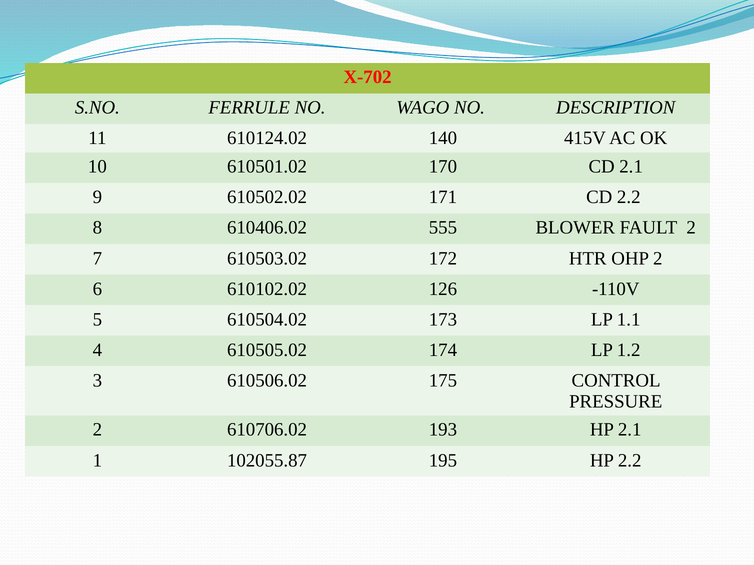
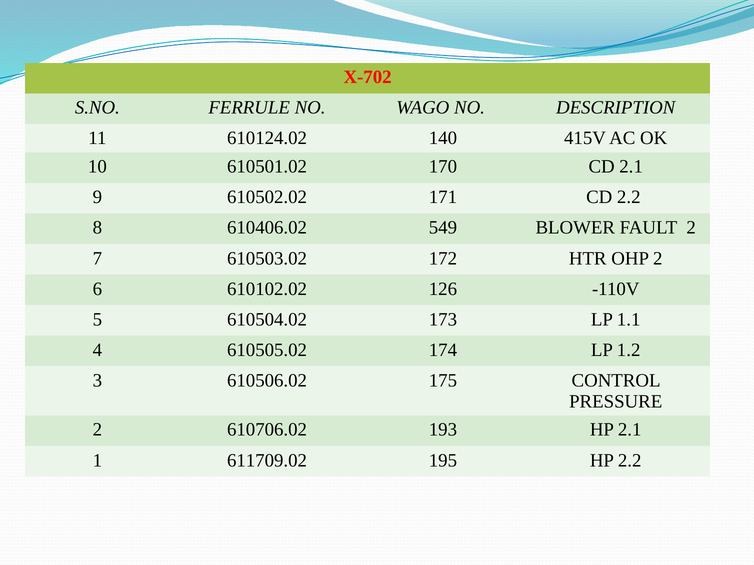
555: 555 -> 549 (443, 228)
102055.87: 102055.87 -> 611709.02 (267, 461)
